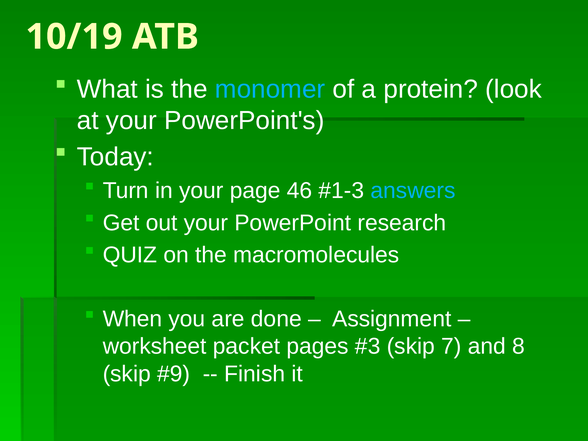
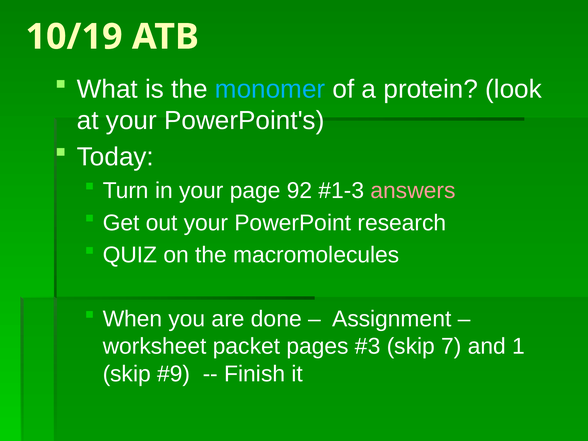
46: 46 -> 92 (300, 191)
answers colour: light blue -> pink (413, 191)
8: 8 -> 1 (519, 346)
